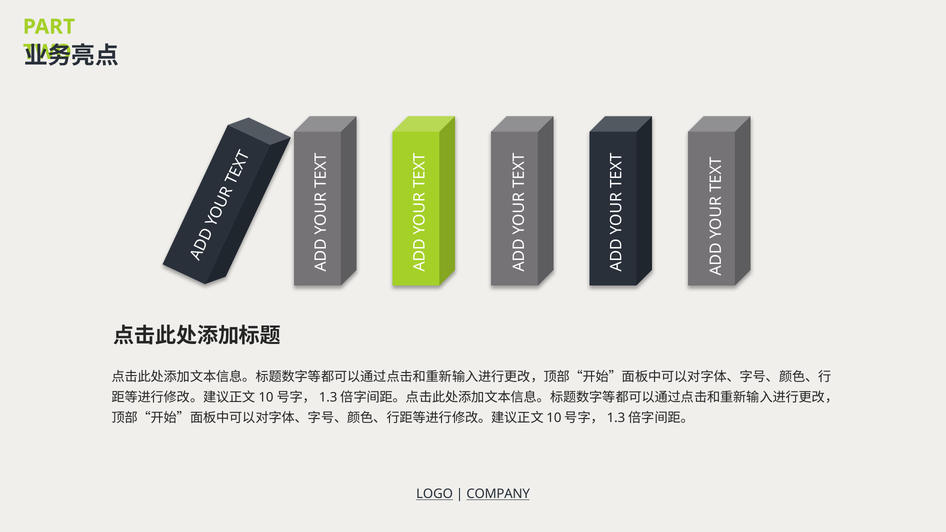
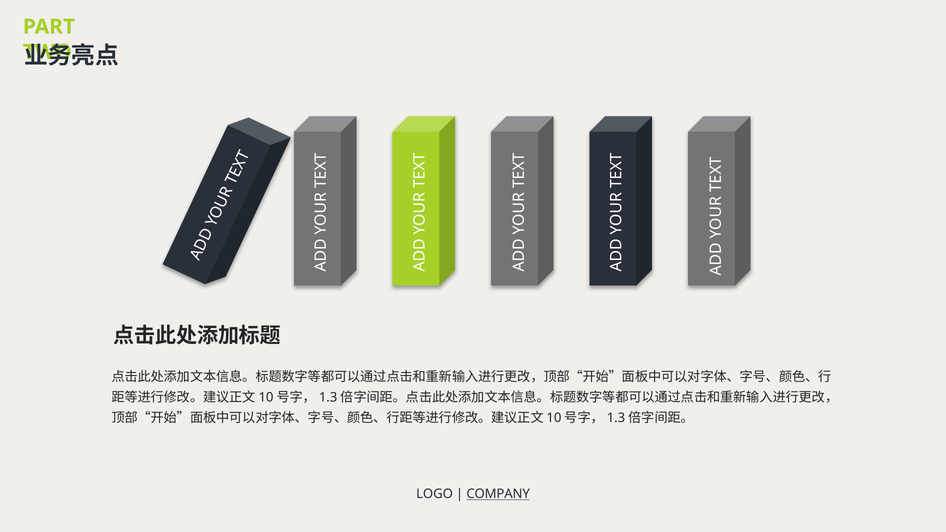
LOGO underline: present -> none (435, 494)
